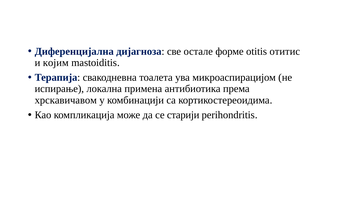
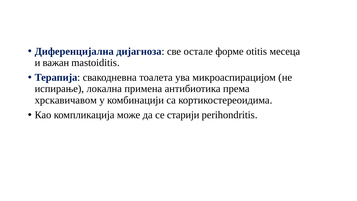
отитис: отитис -> месеца (285, 51)
којим: којим -> важан (56, 63)
